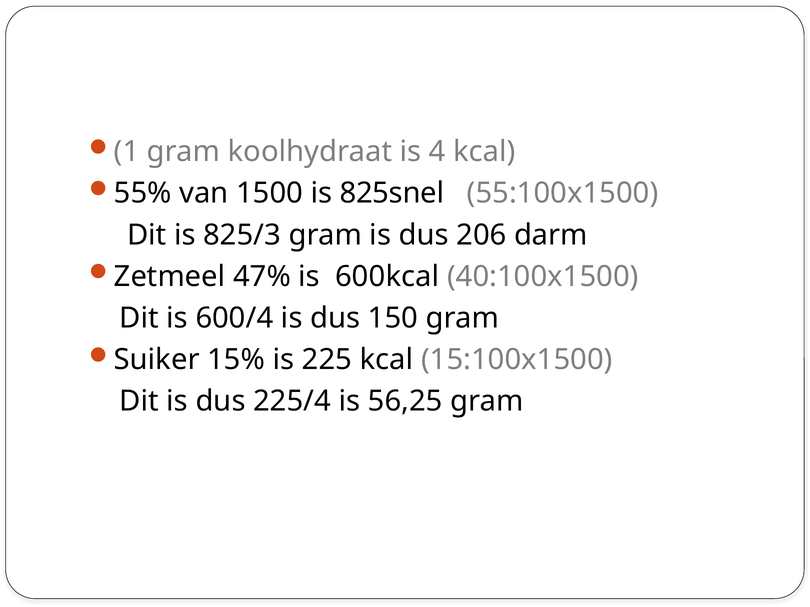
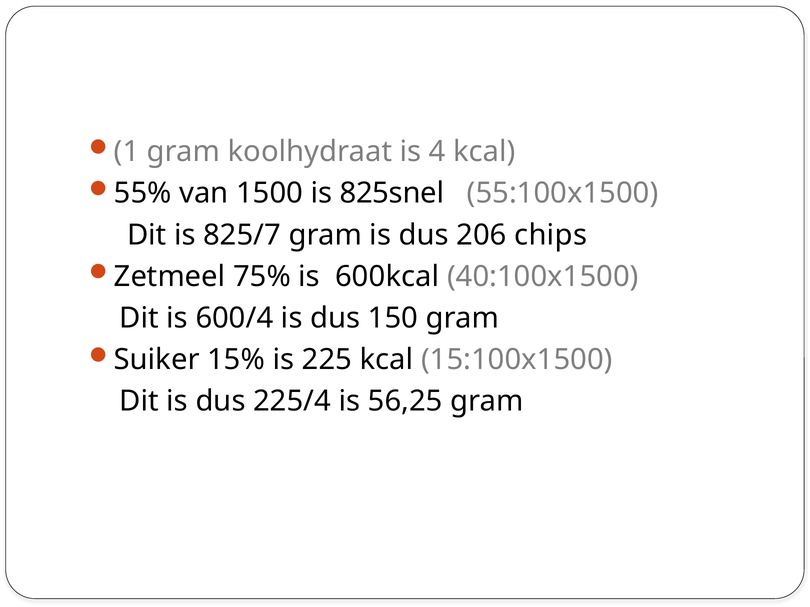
825/3: 825/3 -> 825/7 (242, 235)
darm: darm -> chips (551, 235)
47%: 47% -> 75% (262, 277)
